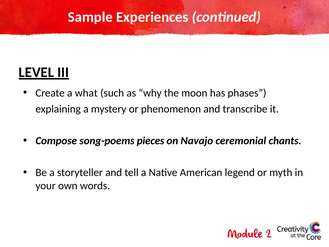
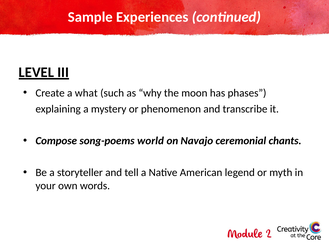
pieces: pieces -> world (151, 141)
